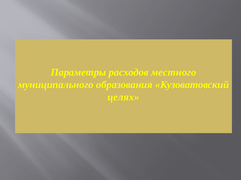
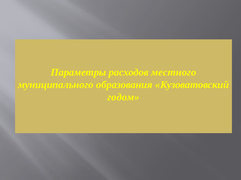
целях: целях -> годом (123, 98)
